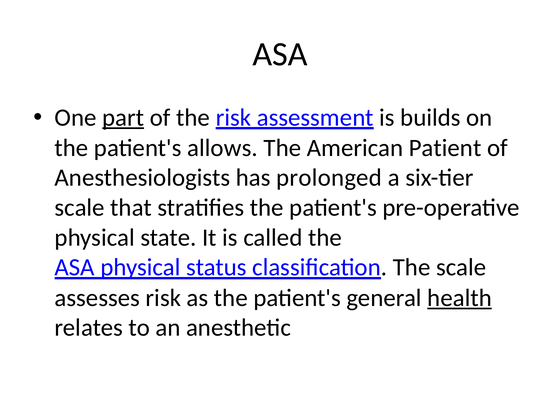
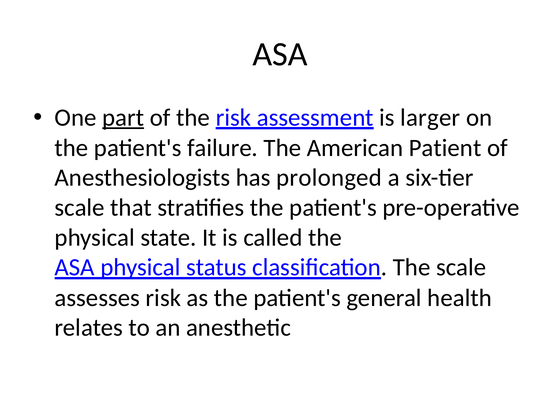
builds: builds -> larger (430, 117)
allows: allows -> failure (223, 148)
health underline: present -> none (460, 298)
